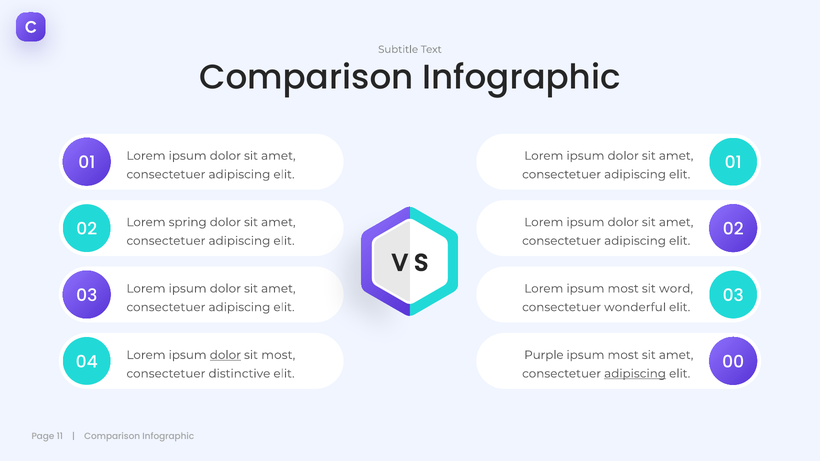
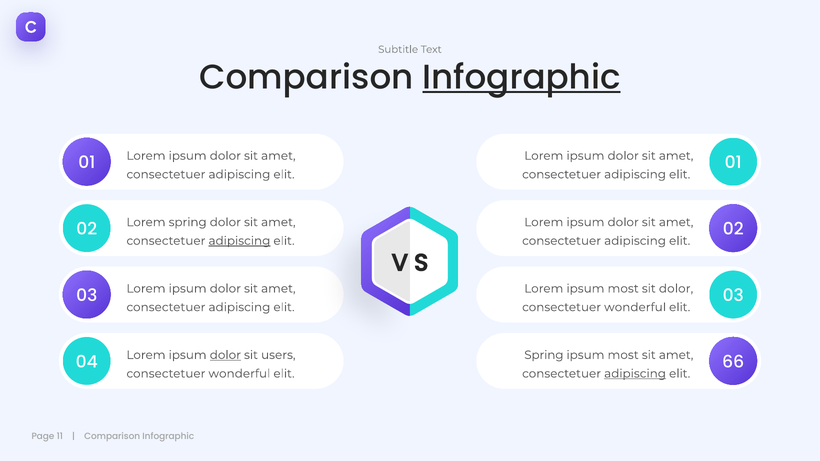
Infographic underline: none -> present (521, 77)
adipiscing underline: none -> present (239, 241)
sit word: word -> dolor (676, 289)
sit most: most -> users (278, 355)
Purple: Purple -> Spring (544, 355)
distinctive: distinctive -> wonderful (239, 374)
00: 00 -> 66 (733, 362)
